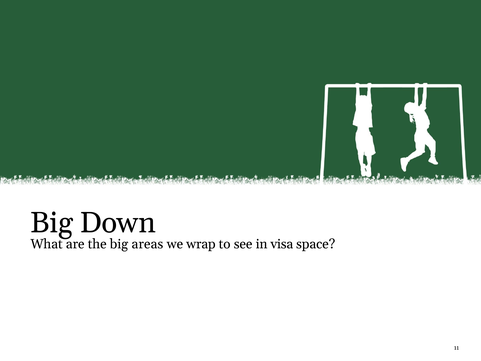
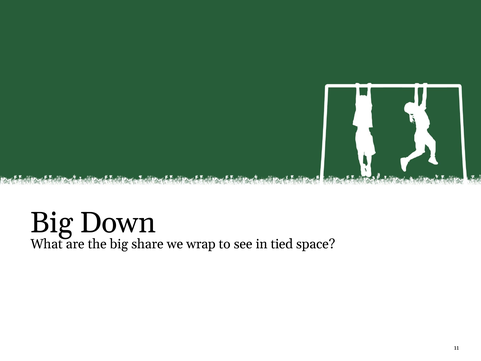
areas: areas -> share (147, 244)
visa: visa -> tied (282, 244)
